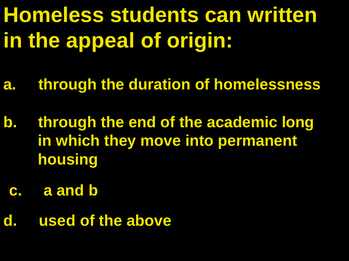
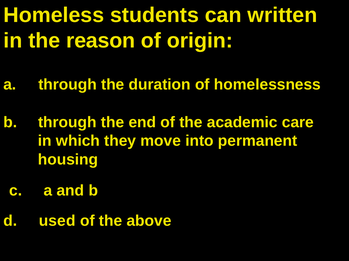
appeal: appeal -> reason (101, 41)
long: long -> care (298, 123)
